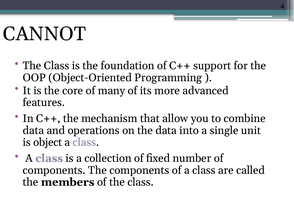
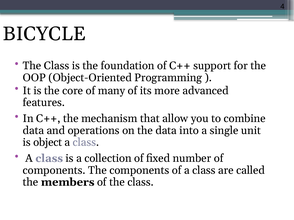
CANNOT: CANNOT -> BICYCLE (44, 34)
